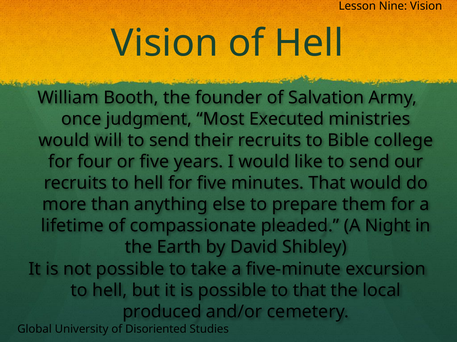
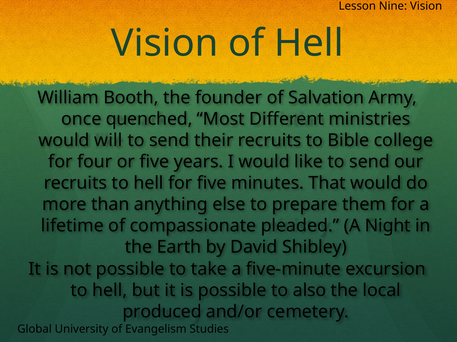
judgment: judgment -> quenched (149, 119)
Executed: Executed -> Different (287, 119)
to that: that -> also (310, 291)
Disoriented: Disoriented -> Evangelism (156, 330)
